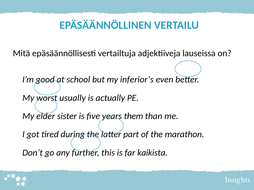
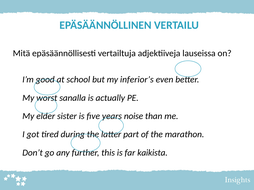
usually: usually -> sanalla (73, 98)
them: them -> noise (134, 116)
